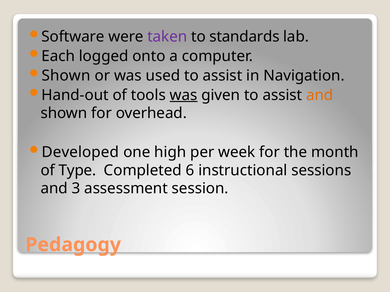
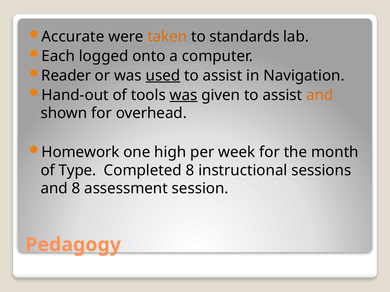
Software: Software -> Accurate (73, 37)
taken colour: purple -> orange (167, 37)
Shown: Shown -> Reader (66, 76)
used underline: none -> present (163, 76)
Developed: Developed -> Homework (80, 152)
Completed 6: 6 -> 8 (190, 171)
and 3: 3 -> 8 (76, 189)
